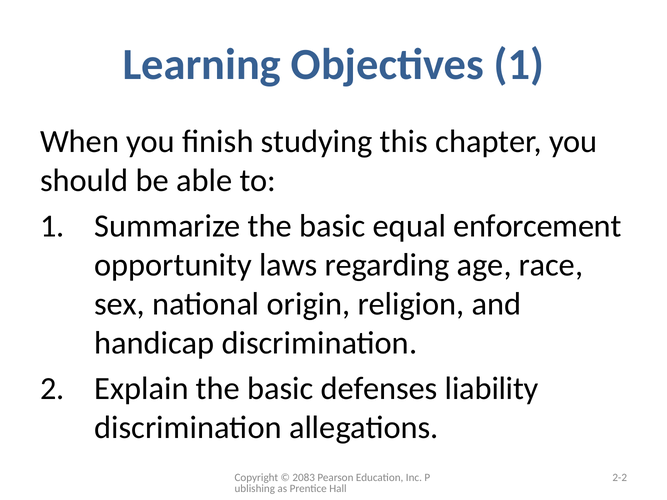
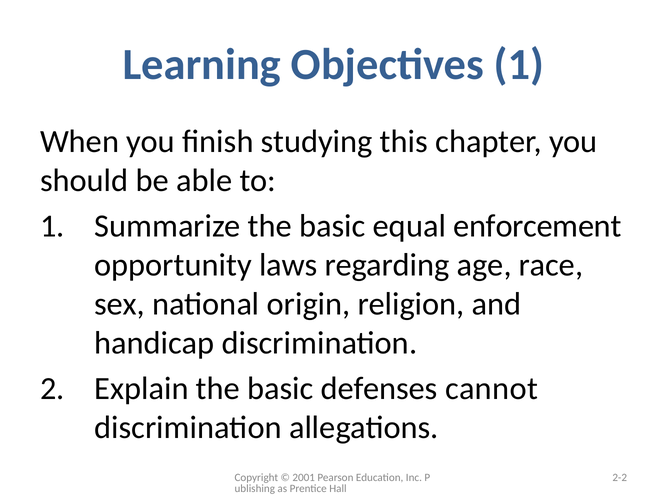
liability: liability -> cannot (491, 389)
2083: 2083 -> 2001 (304, 478)
